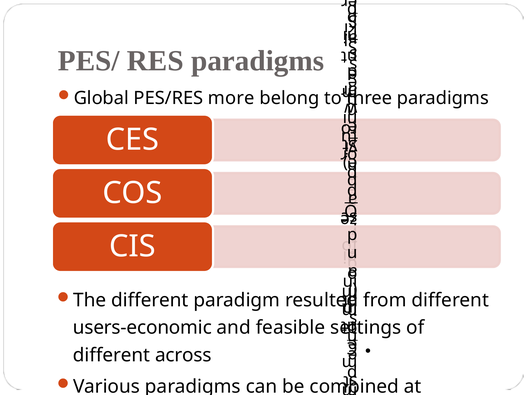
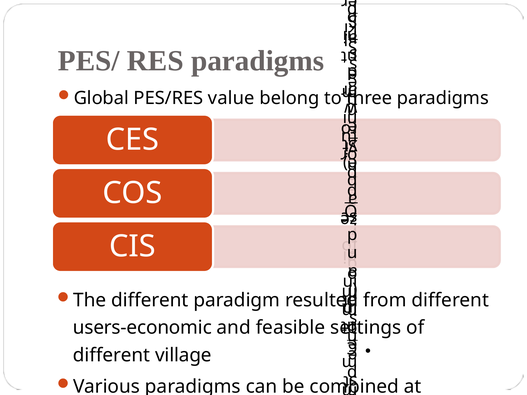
PES/RES more: more -> value (231, 98)
across: across -> village (183, 355)
